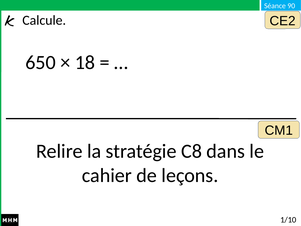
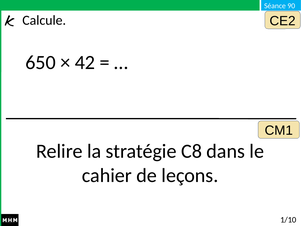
18: 18 -> 42 (85, 62)
